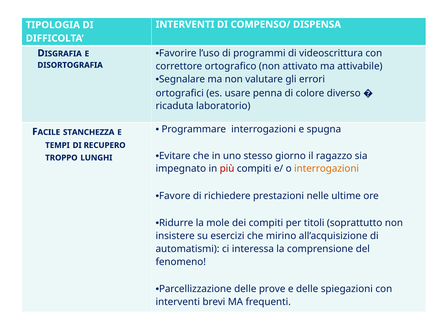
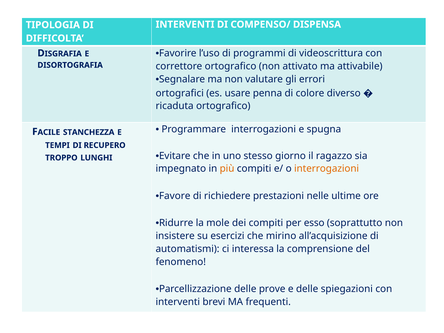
ricaduta laboratorio: laboratorio -> ortografico (223, 106)
più colour: red -> orange (227, 169)
titoli: titoli -> esso (314, 223)
